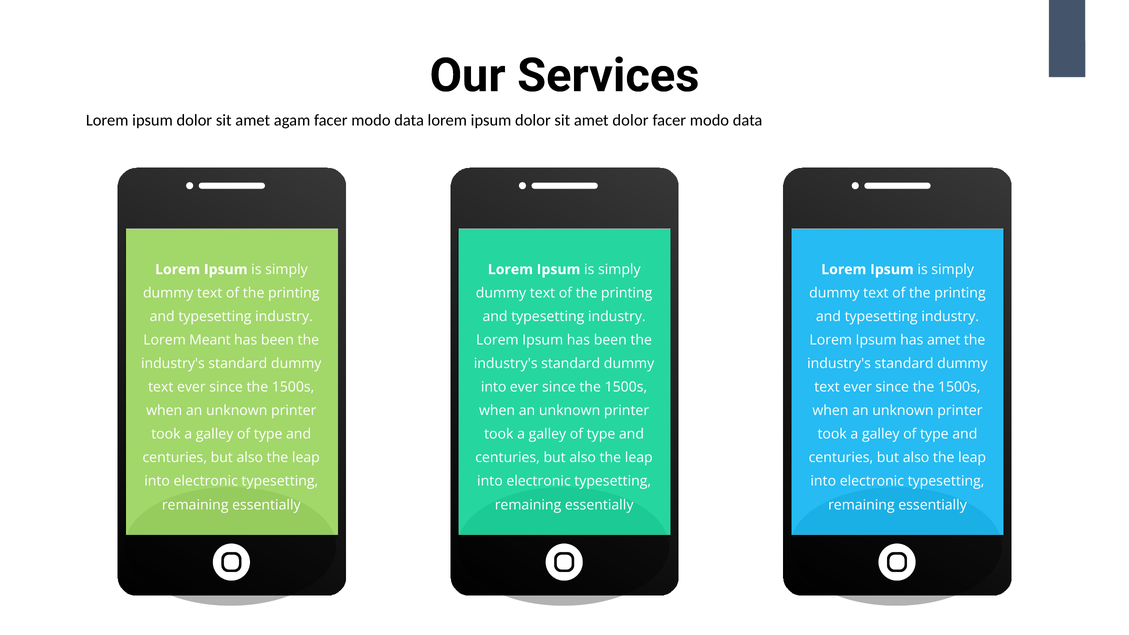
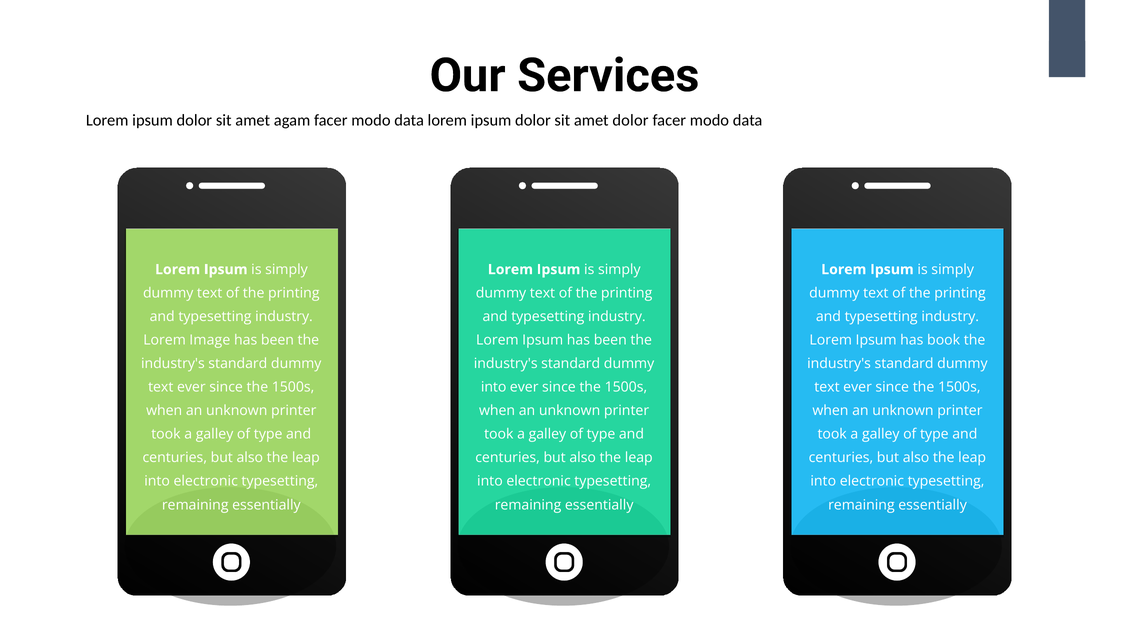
Meant: Meant -> Image (210, 340)
has amet: amet -> book (944, 340)
